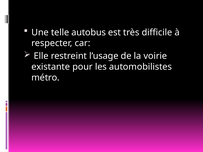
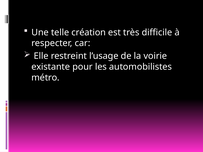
autobus: autobus -> création (89, 32)
